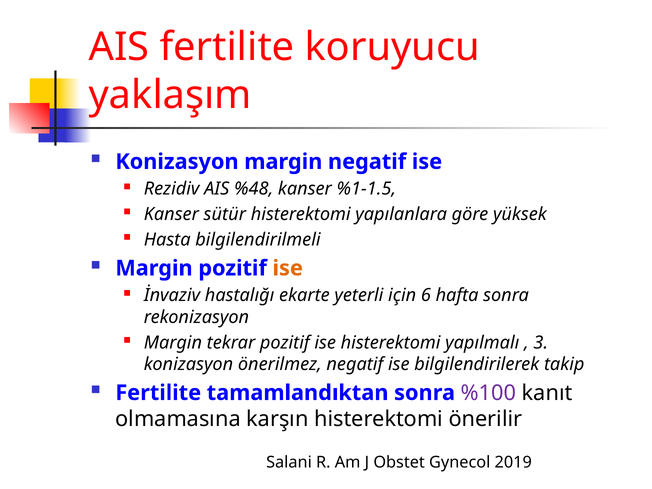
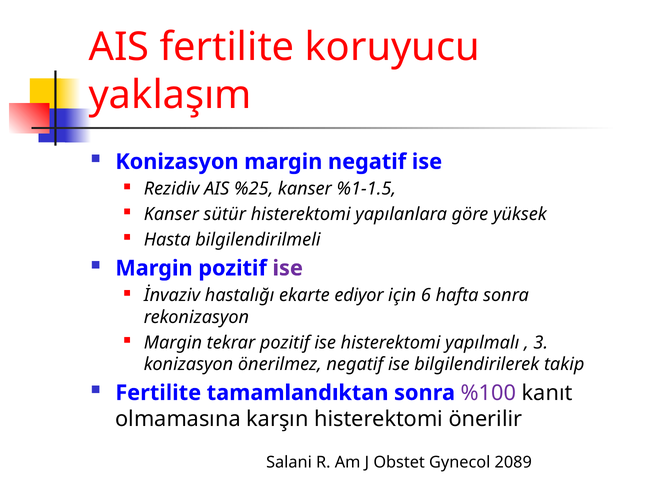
%48: %48 -> %25 (254, 189)
ise colour: orange -> purple (288, 268)
yeterli: yeterli -> ediyor (359, 295)
2019: 2019 -> 2089 (513, 462)
